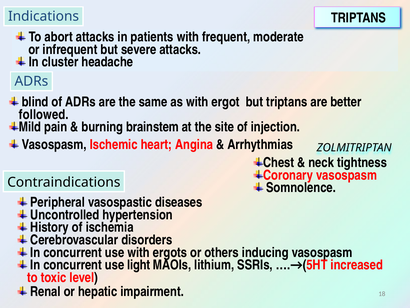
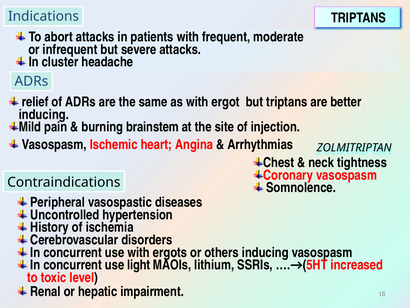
blind: blind -> relief (35, 102)
followed: followed -> inducing (44, 114)
